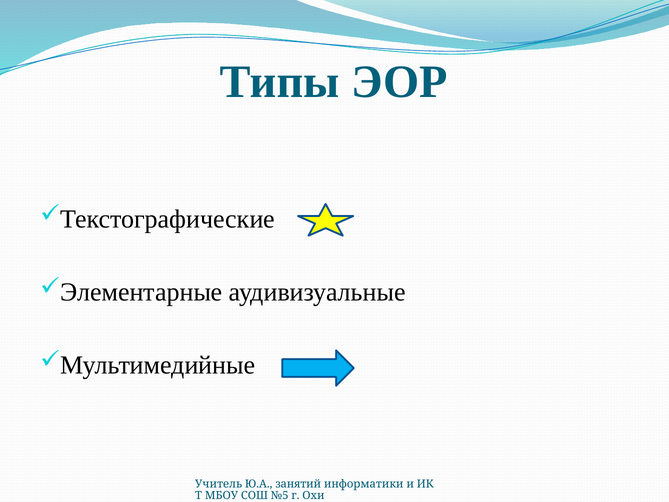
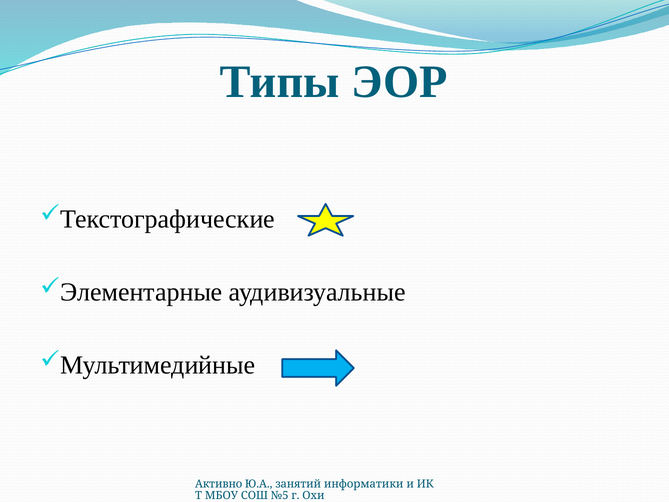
Учитель: Учитель -> Активно (219, 484)
